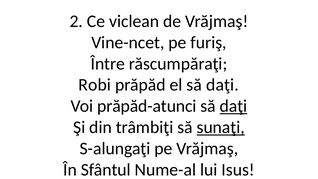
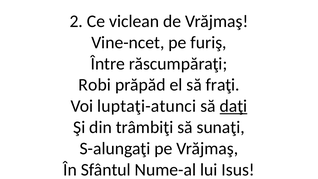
el să daţi: daţi -> fraţi (223, 85)
prăpăd-atunci: prăpăd-atunci -> luptaţi-atunci (147, 106)
sunaţi underline: present -> none (221, 127)
